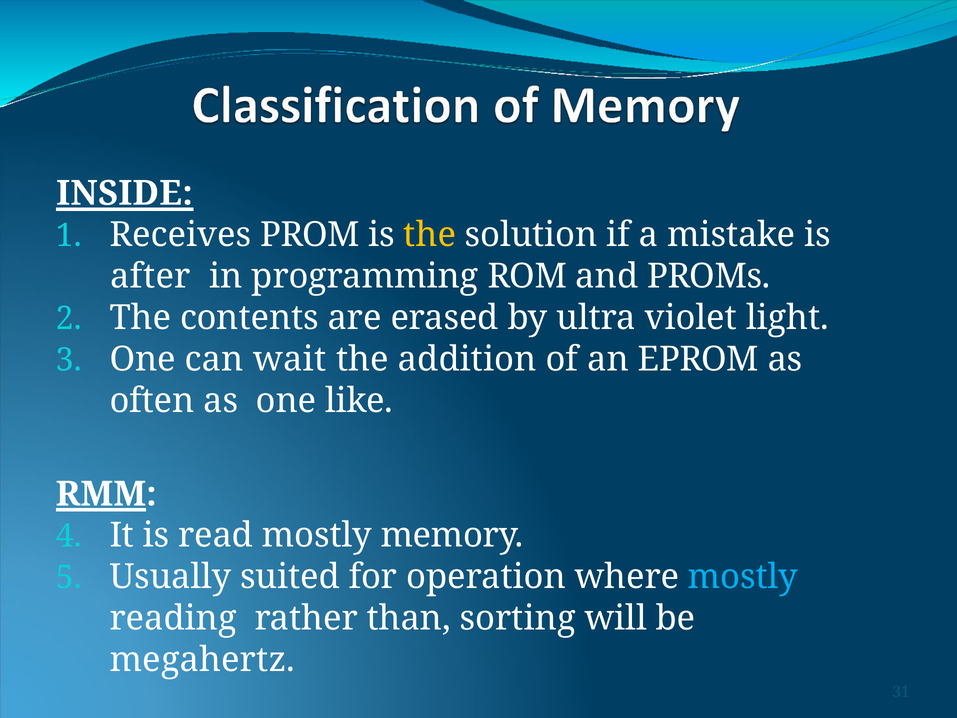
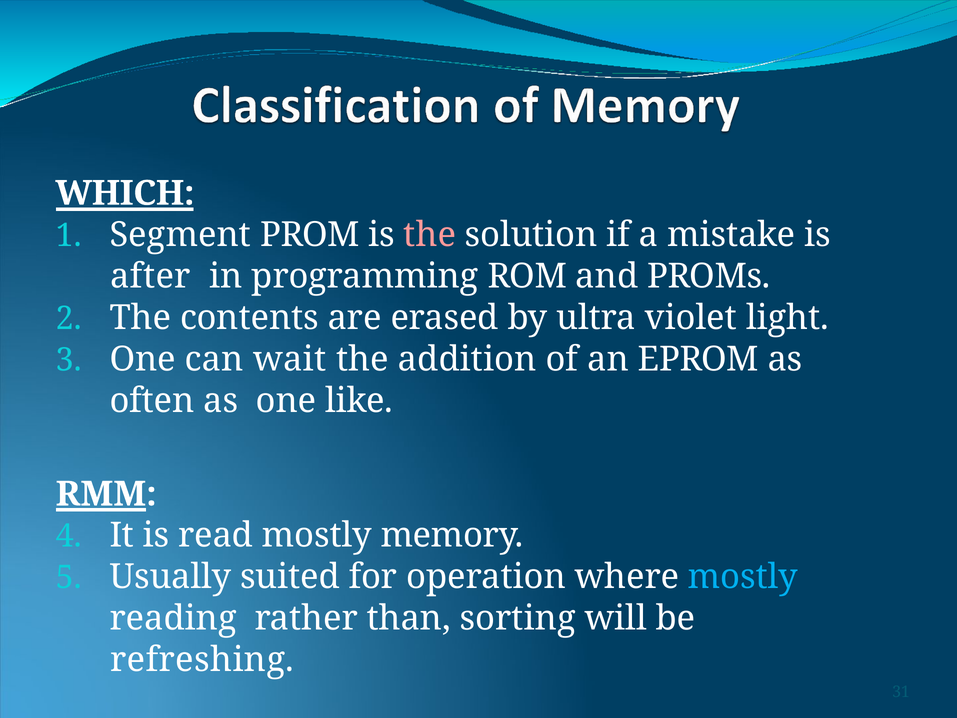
INSIDE: INSIDE -> WHICH (125, 193)
Receives: Receives -> Segment (180, 235)
the colour: yellow -> pink (430, 235)
megahertz: megahertz -> refreshing (202, 660)
